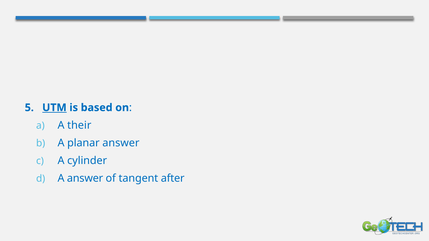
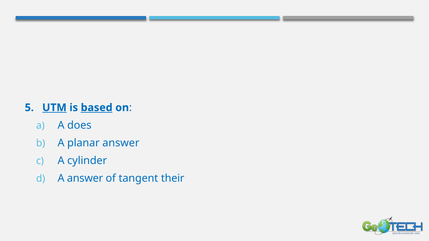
based underline: none -> present (97, 108)
their: their -> does (79, 125)
after: after -> their (173, 179)
